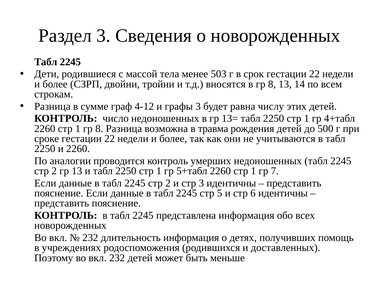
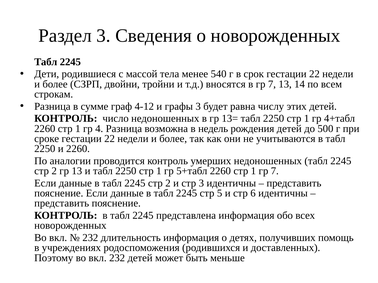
503: 503 -> 540 (219, 74)
в гр 8: 8 -> 7 (272, 84)
1 гр 8: 8 -> 4 (99, 129)
травма: травма -> недель (213, 129)
